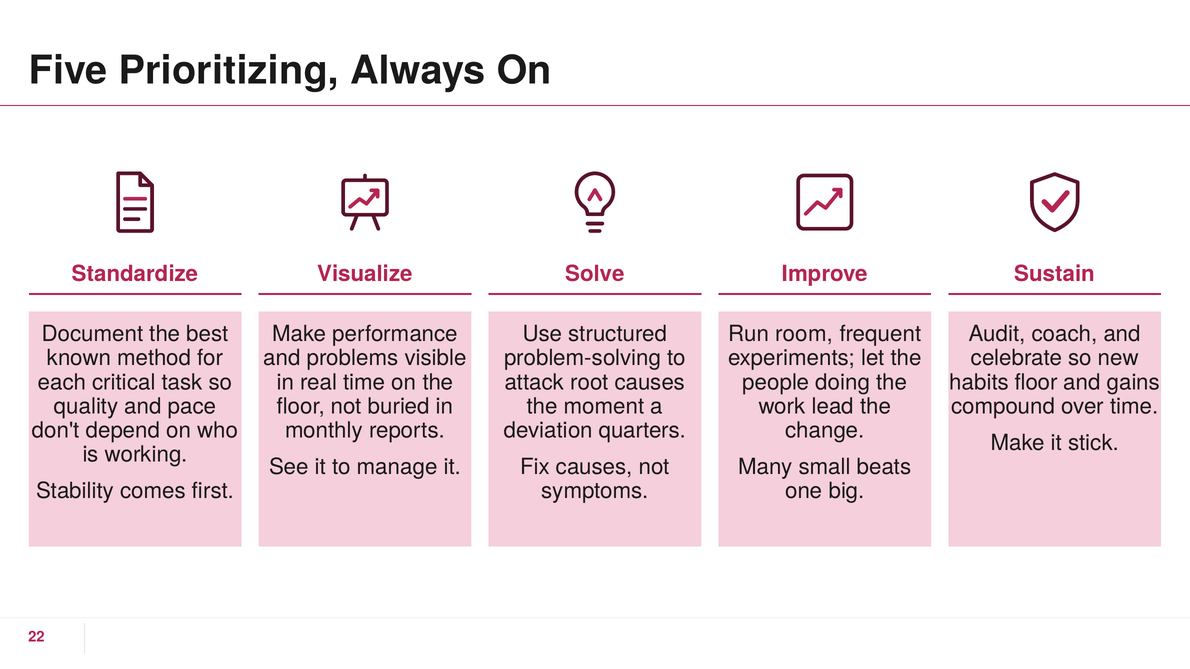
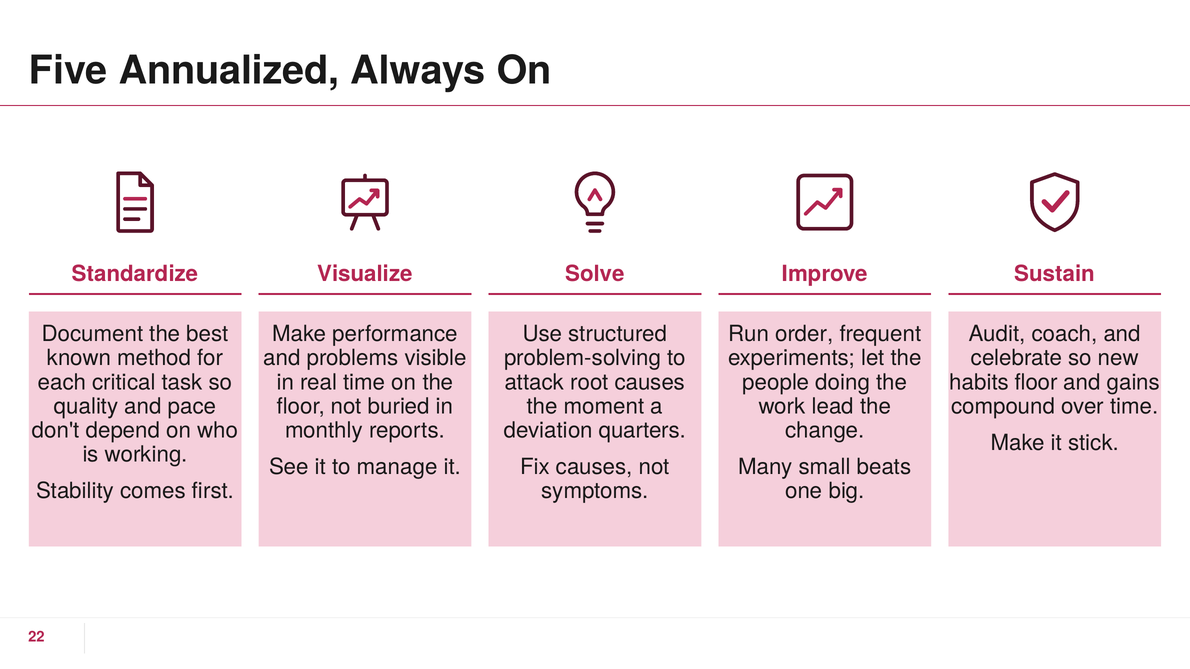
Prioritizing: Prioritizing -> Annualized (229, 71)
room: room -> order (804, 334)
